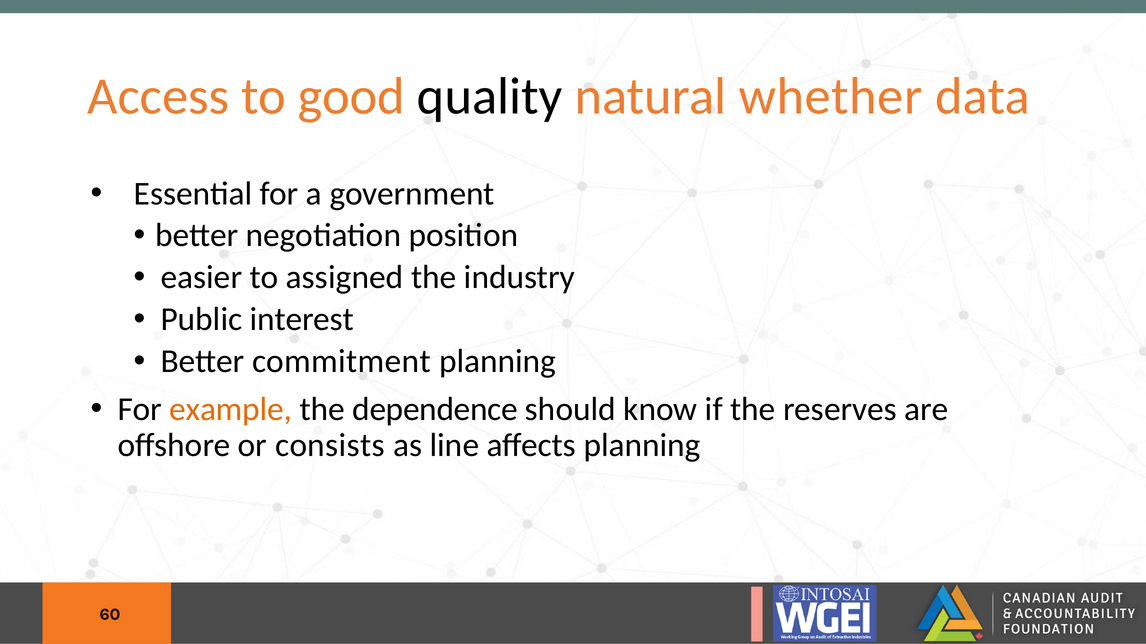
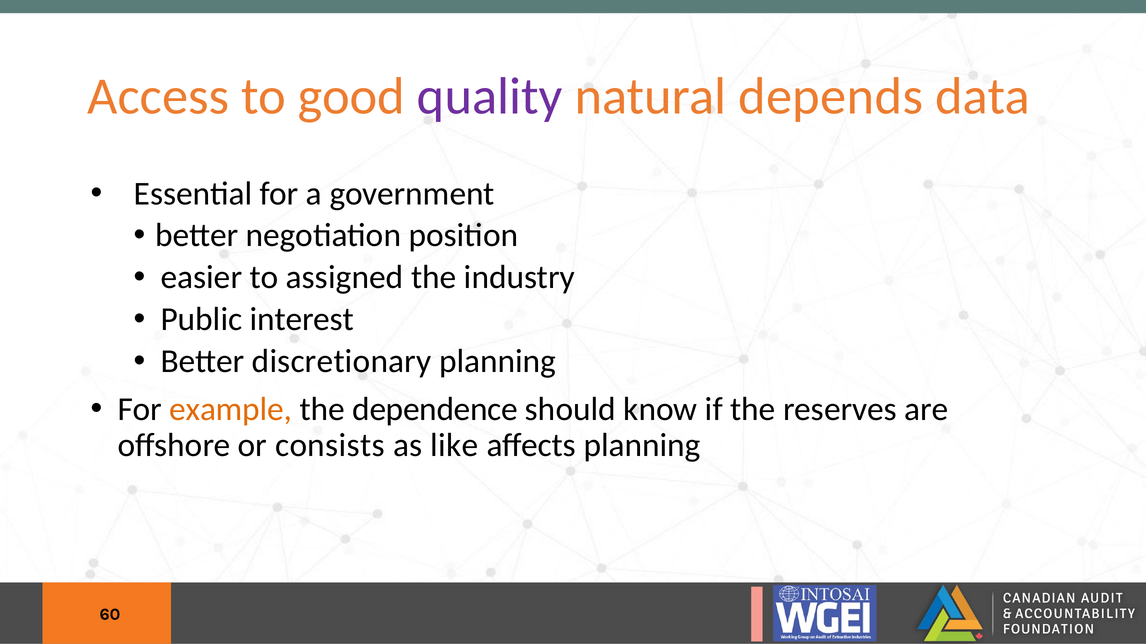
quality colour: black -> purple (490, 96)
whether: whether -> depends (831, 96)
commitment: commitment -> discretionary (342, 362)
line: line -> like (454, 446)
